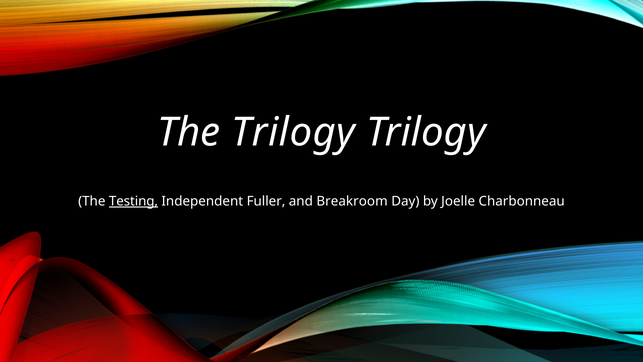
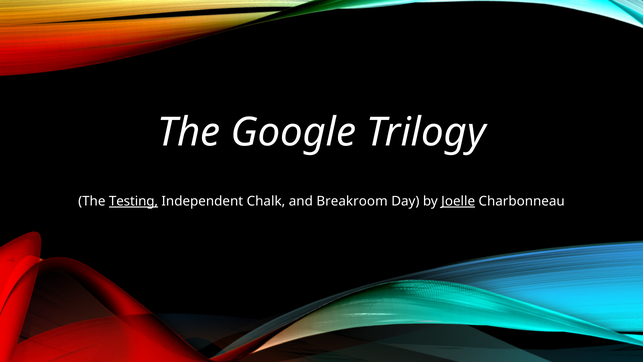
The Trilogy: Trilogy -> Google (294, 133)
Fuller: Fuller -> Chalk (266, 201)
Joelle underline: none -> present (458, 201)
